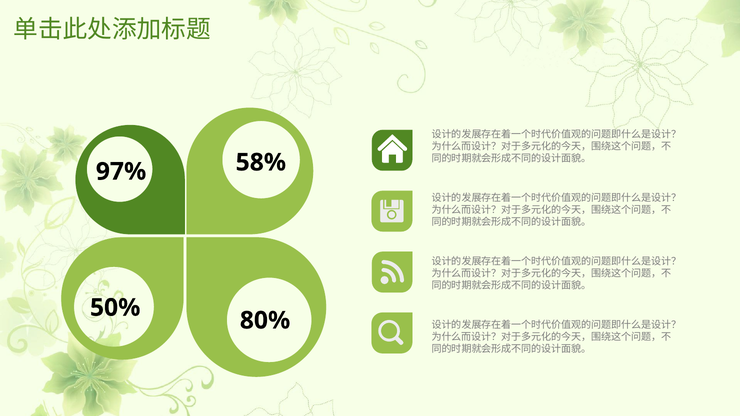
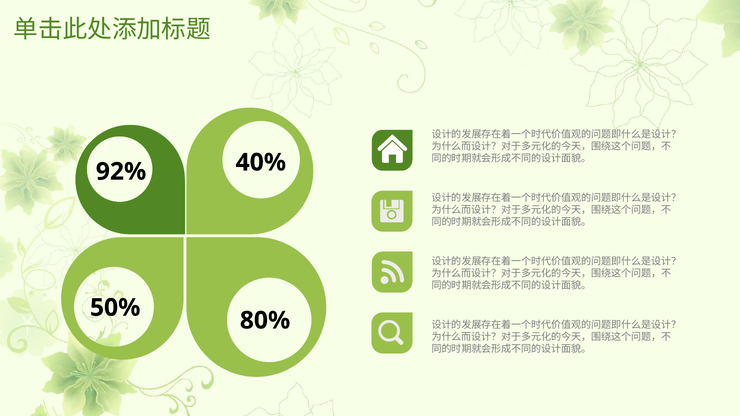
58%: 58% -> 40% (261, 162)
97%: 97% -> 92% (121, 172)
